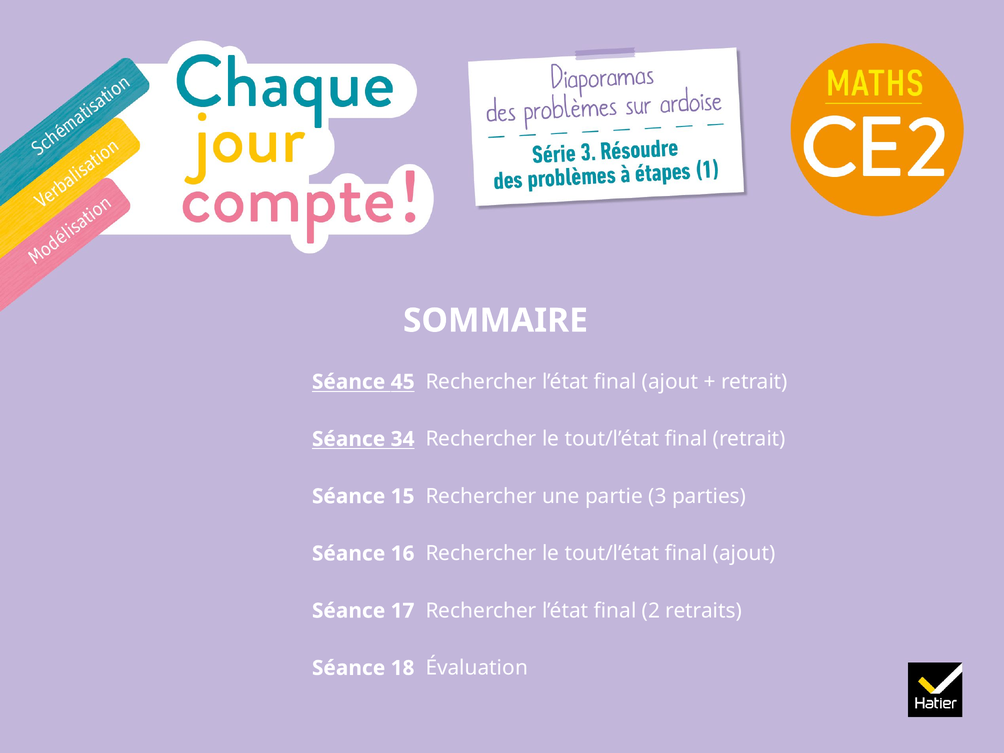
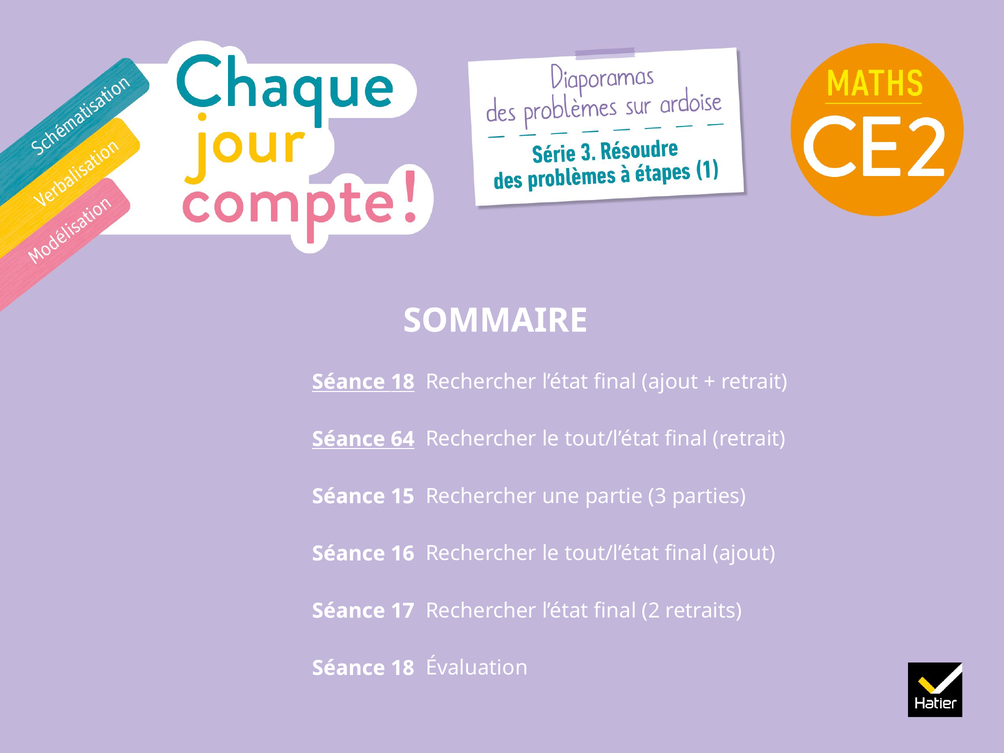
45: 45 -> 18 (403, 382)
34: 34 -> 64 (403, 439)
